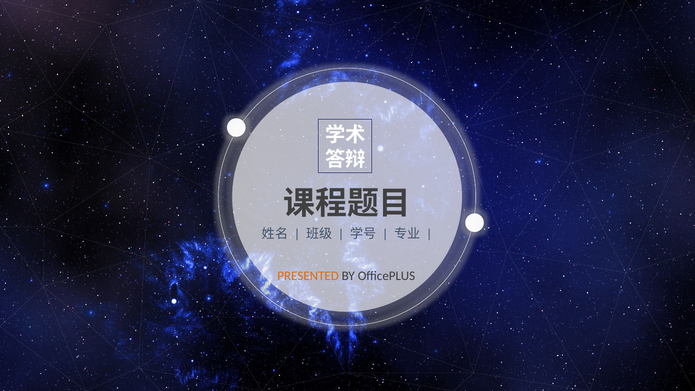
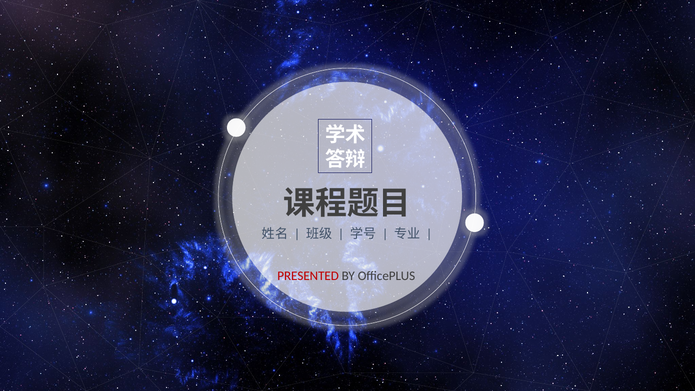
PRESENTED colour: orange -> red (308, 276)
